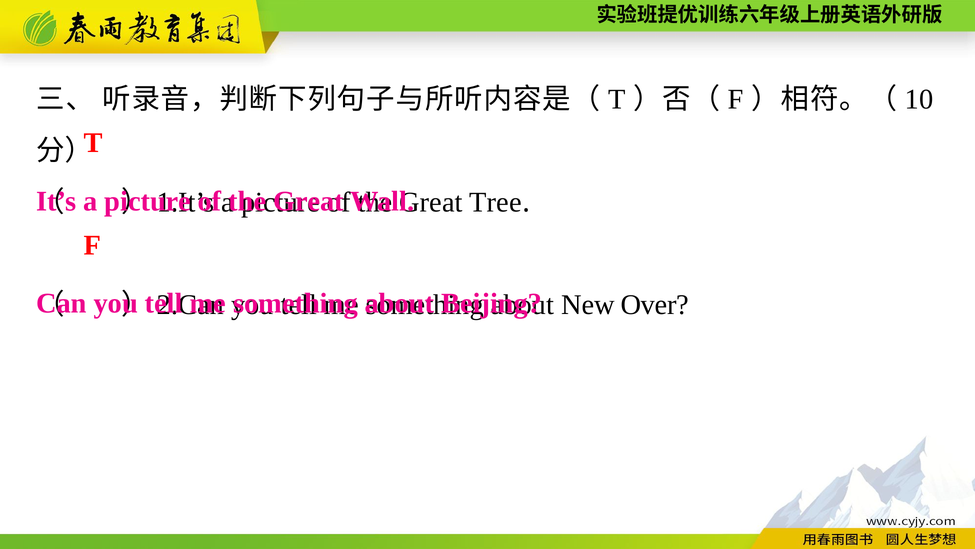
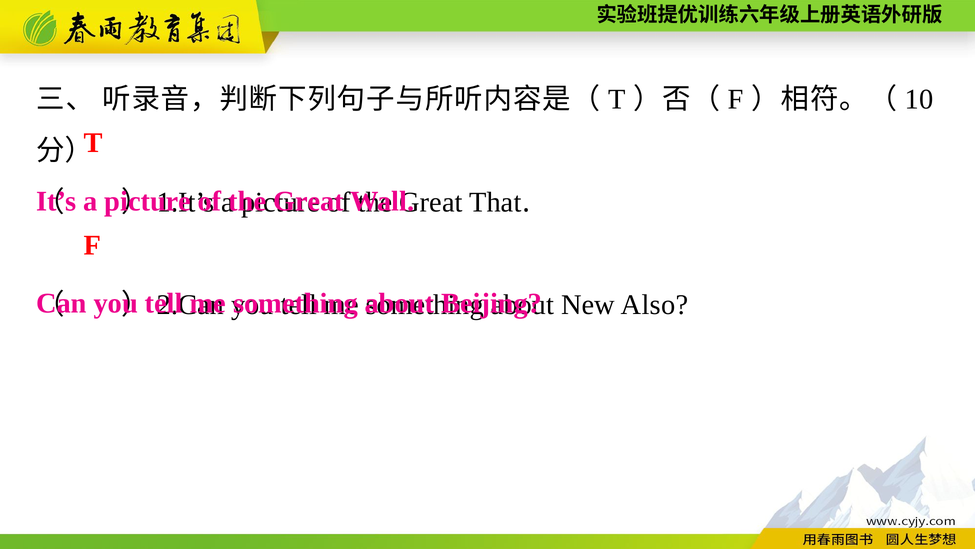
Tree: Tree -> That (495, 202)
Over: Over -> Also (655, 304)
